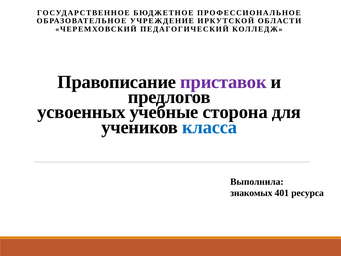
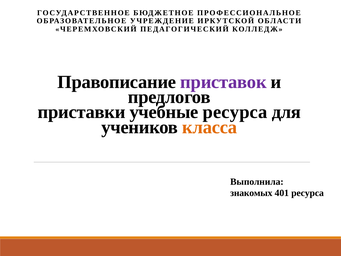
усвоенных: усвоенных -> приставки (82, 112)
учебные сторона: сторона -> ресурса (235, 112)
класса colour: blue -> orange (210, 127)
